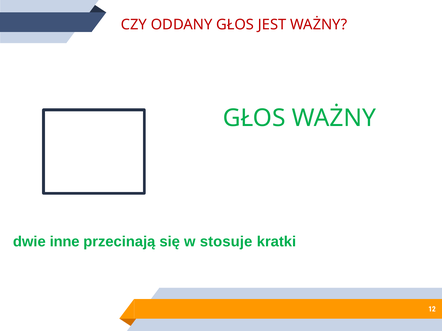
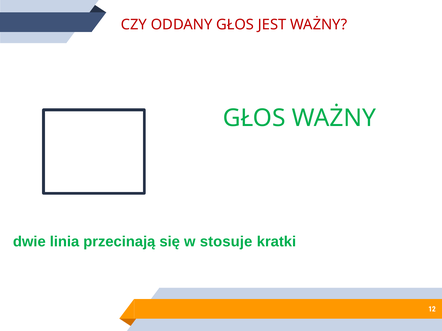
inne: inne -> linia (65, 242)
